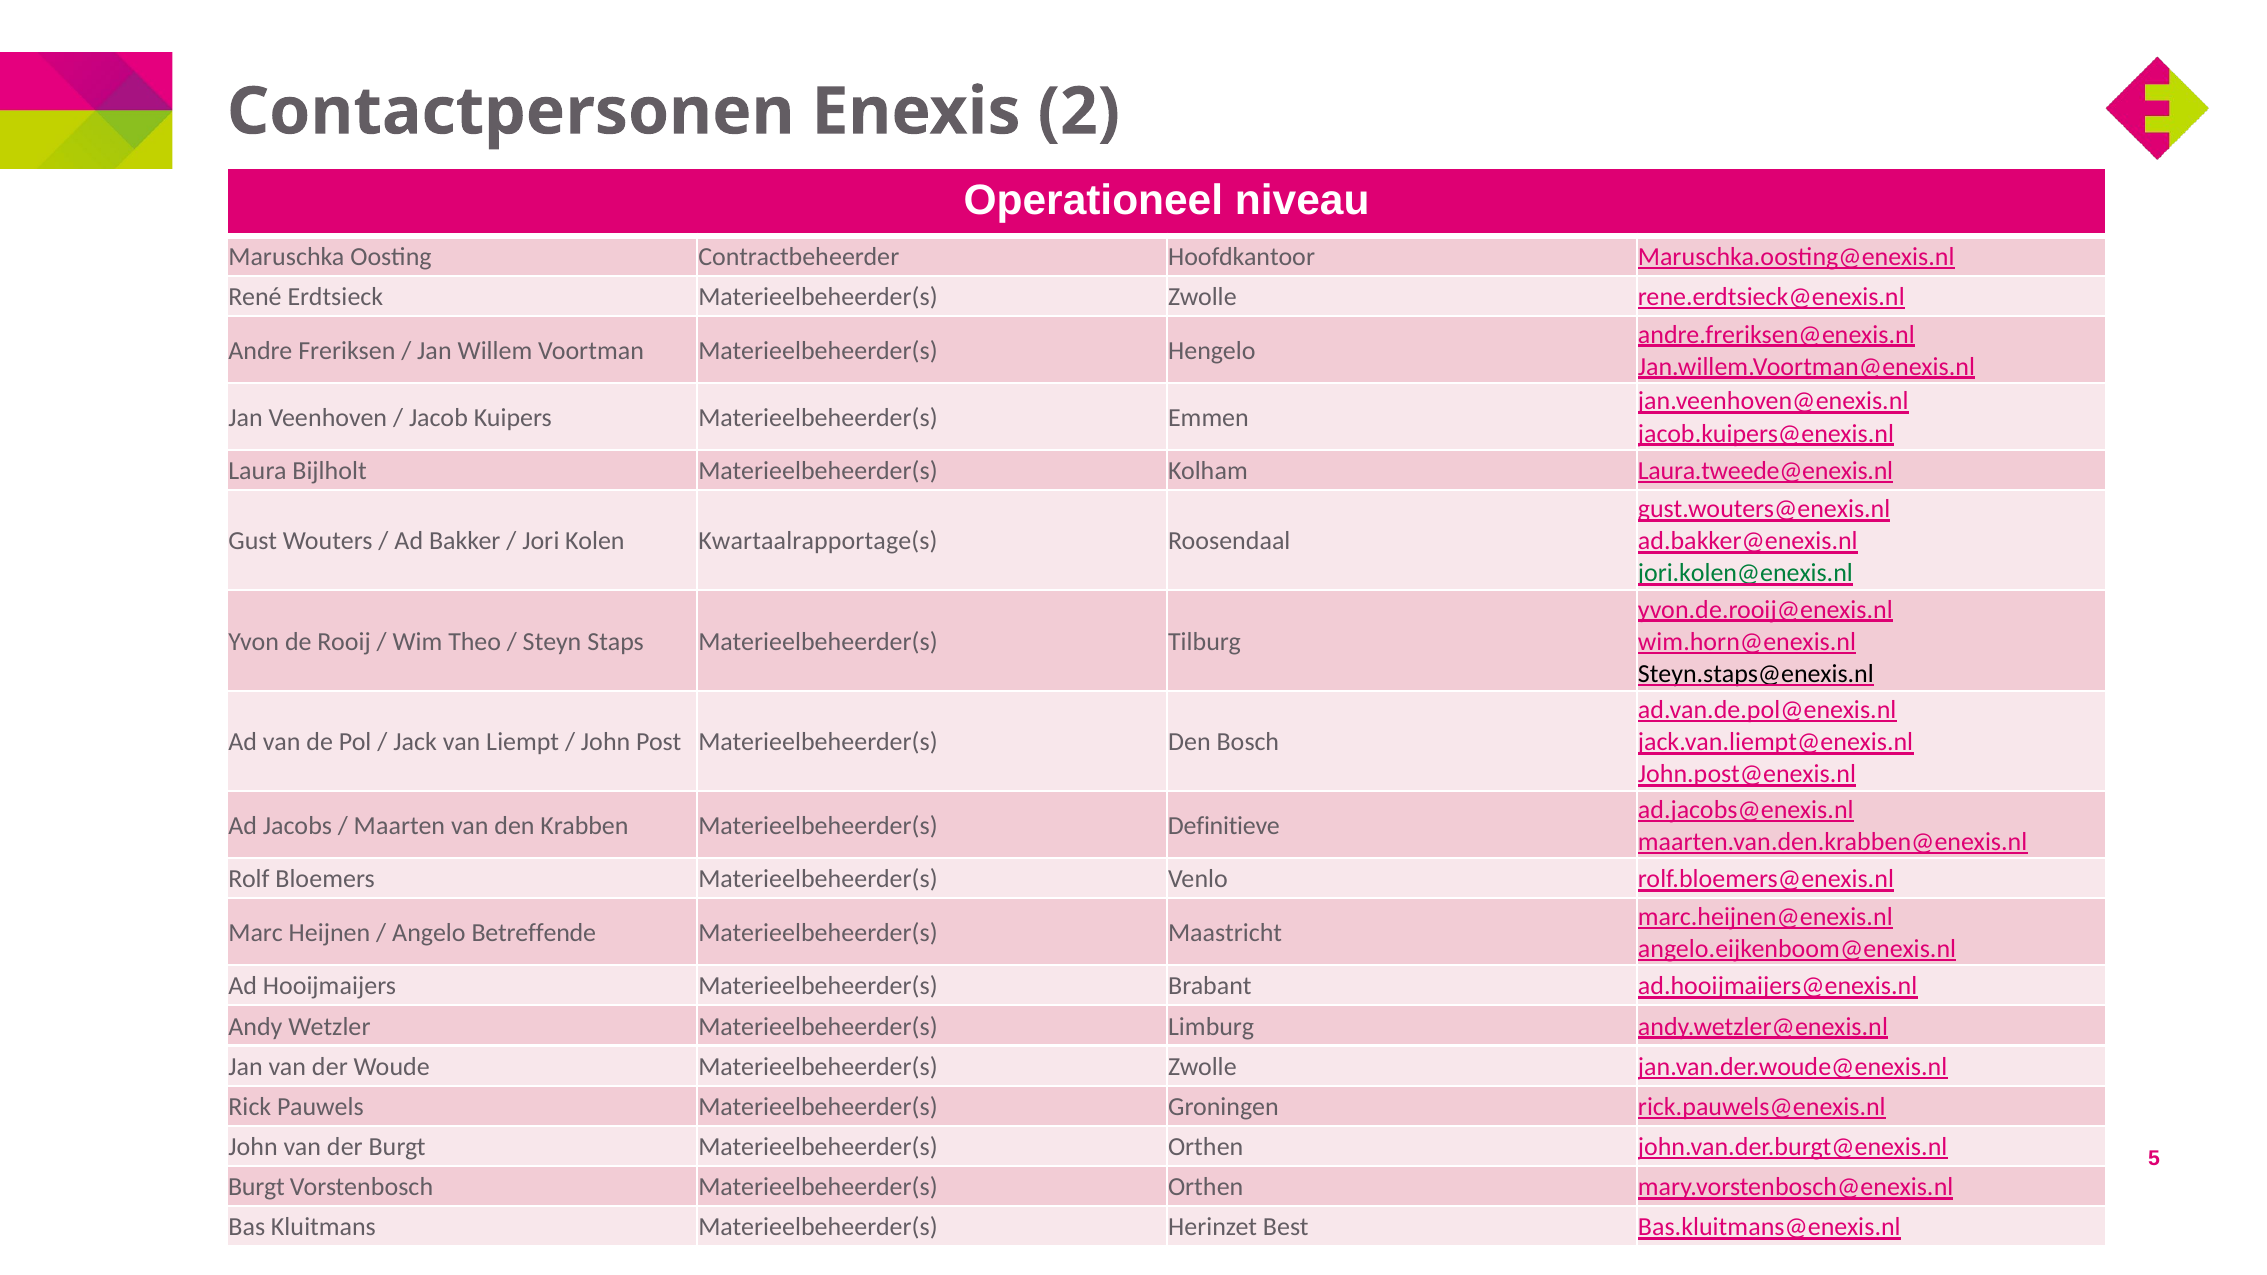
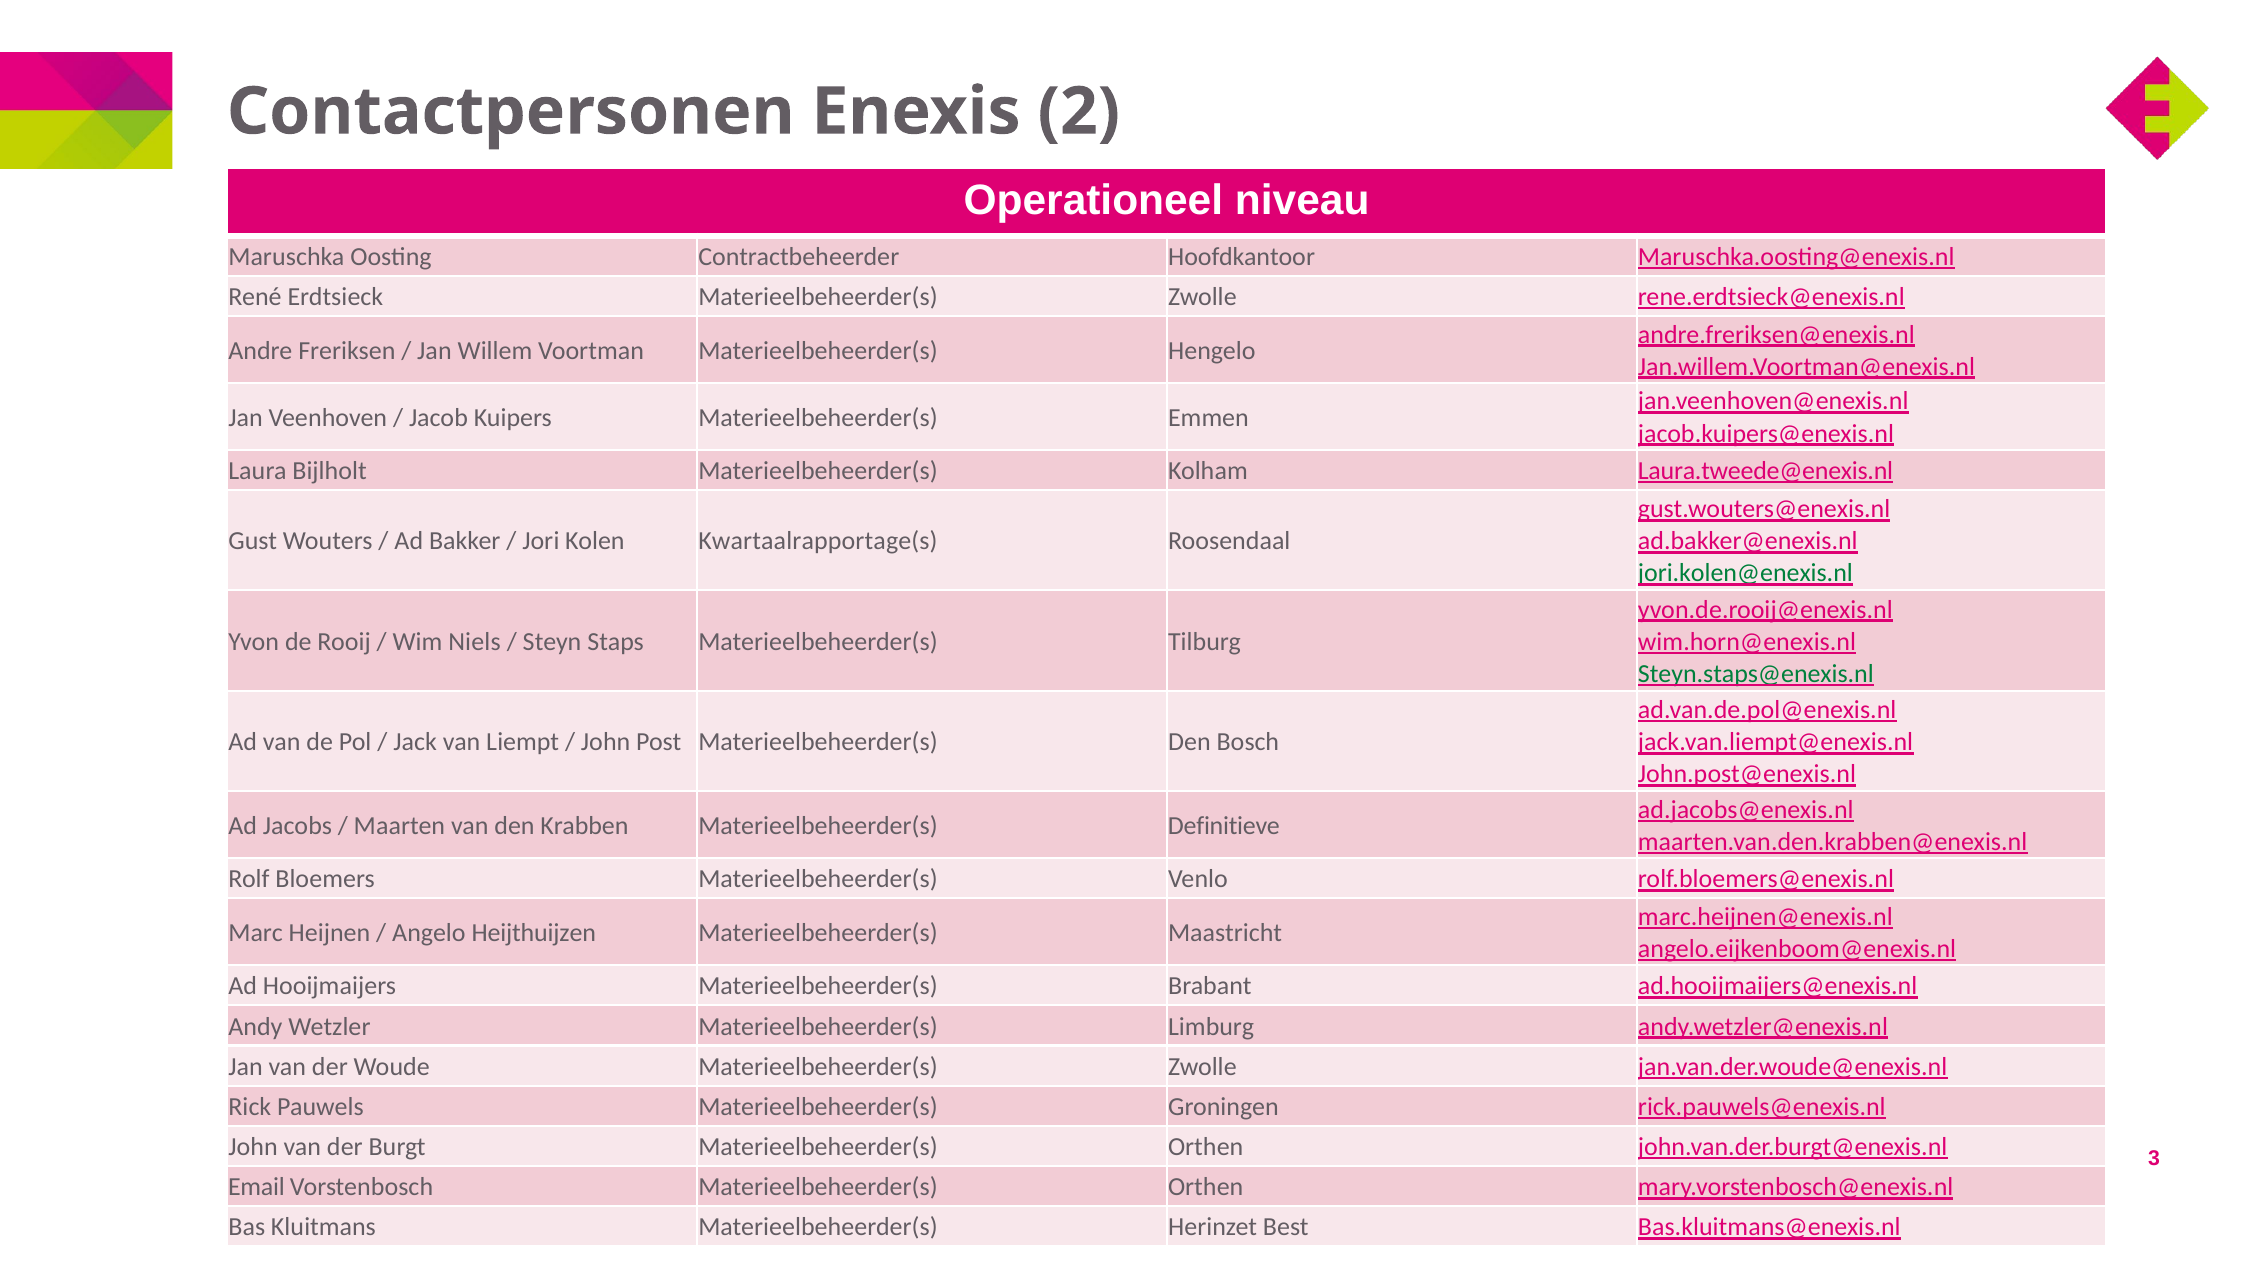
Theo: Theo -> Niels (475, 642)
Steyn.staps@enexis.nl colour: black -> green (1756, 674)
Betreffende: Betreffende -> Heijthuijzen (534, 933)
5: 5 -> 3 (2154, 1158)
Burgt: Burgt -> Email (256, 1187)
